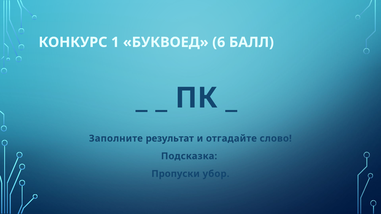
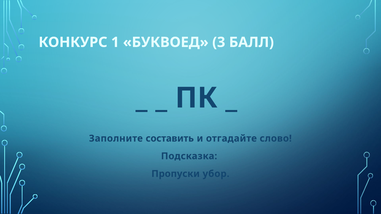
6: 6 -> 3 (219, 42)
результат: результат -> составить (170, 139)
